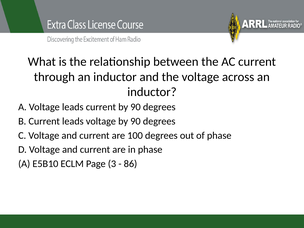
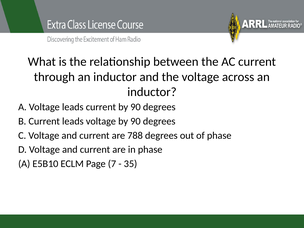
100: 100 -> 788 (135, 135)
3: 3 -> 7 (112, 164)
86: 86 -> 35 (130, 164)
